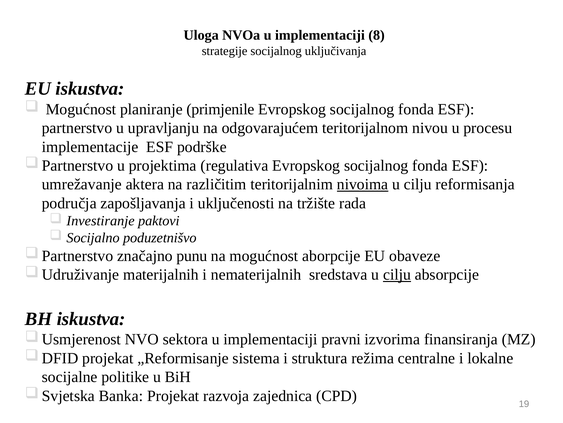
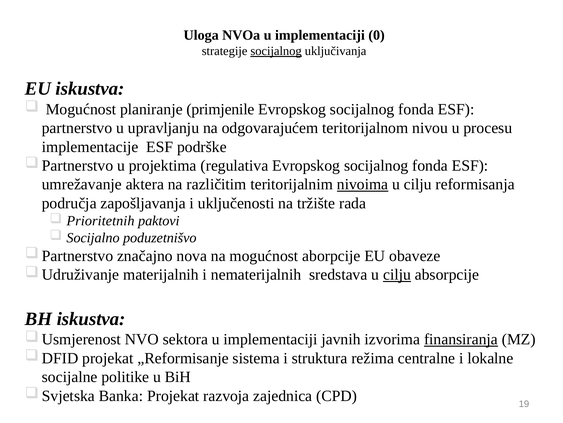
8: 8 -> 0 (377, 35)
socijalnog underline: none -> present (276, 51)
Investiranje: Investiranje -> Prioritetnih (101, 221)
punu: punu -> nova (192, 255)
pravni: pravni -> javnih (341, 339)
finansiranja underline: none -> present (461, 339)
